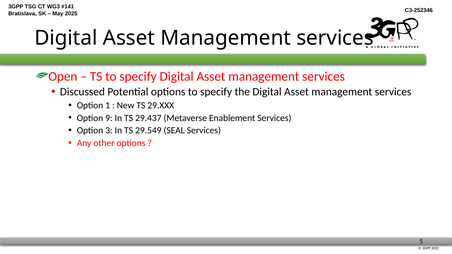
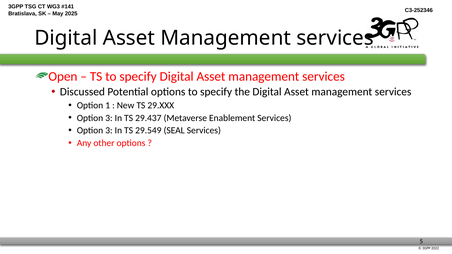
9: 9 -> 3 (109, 118)
